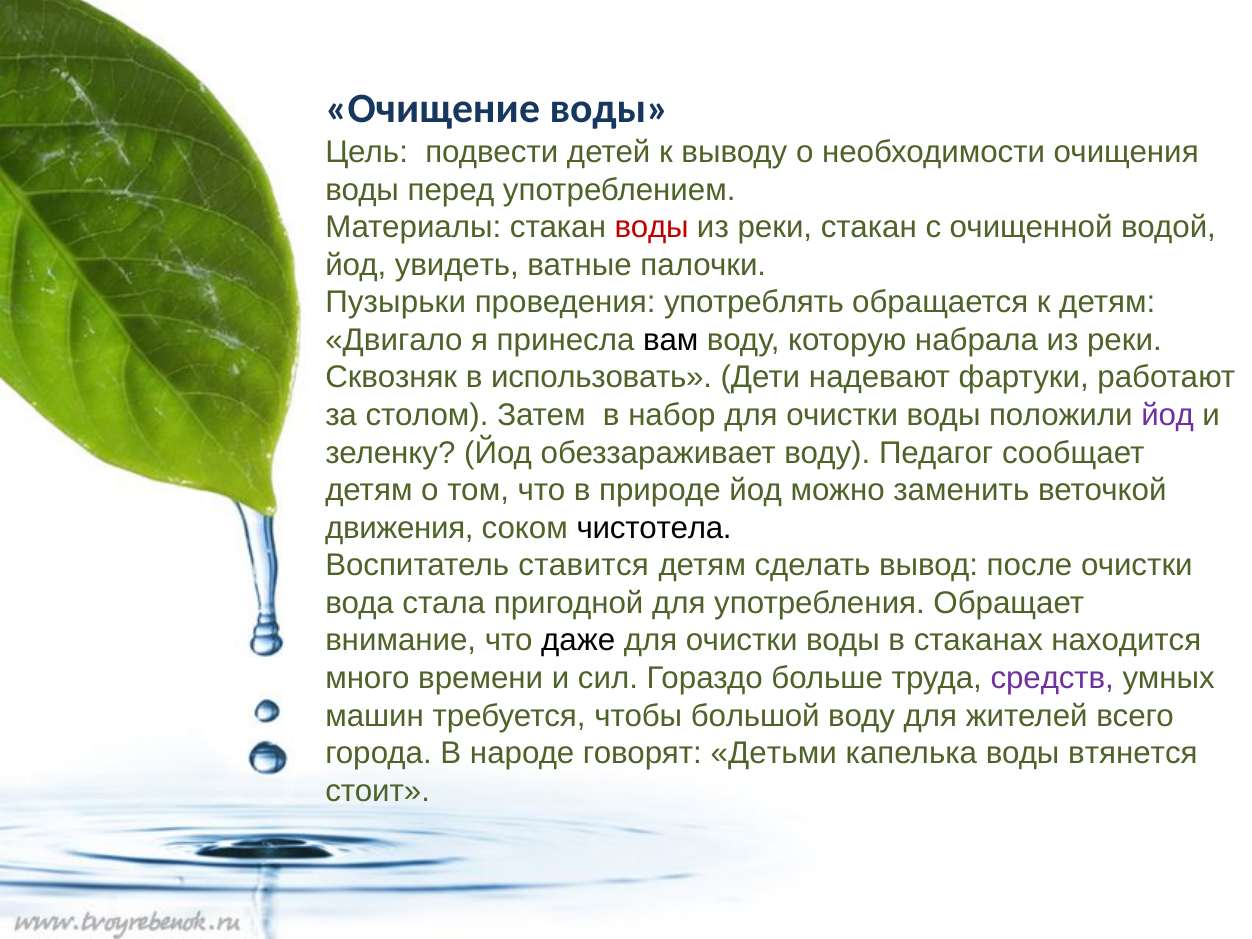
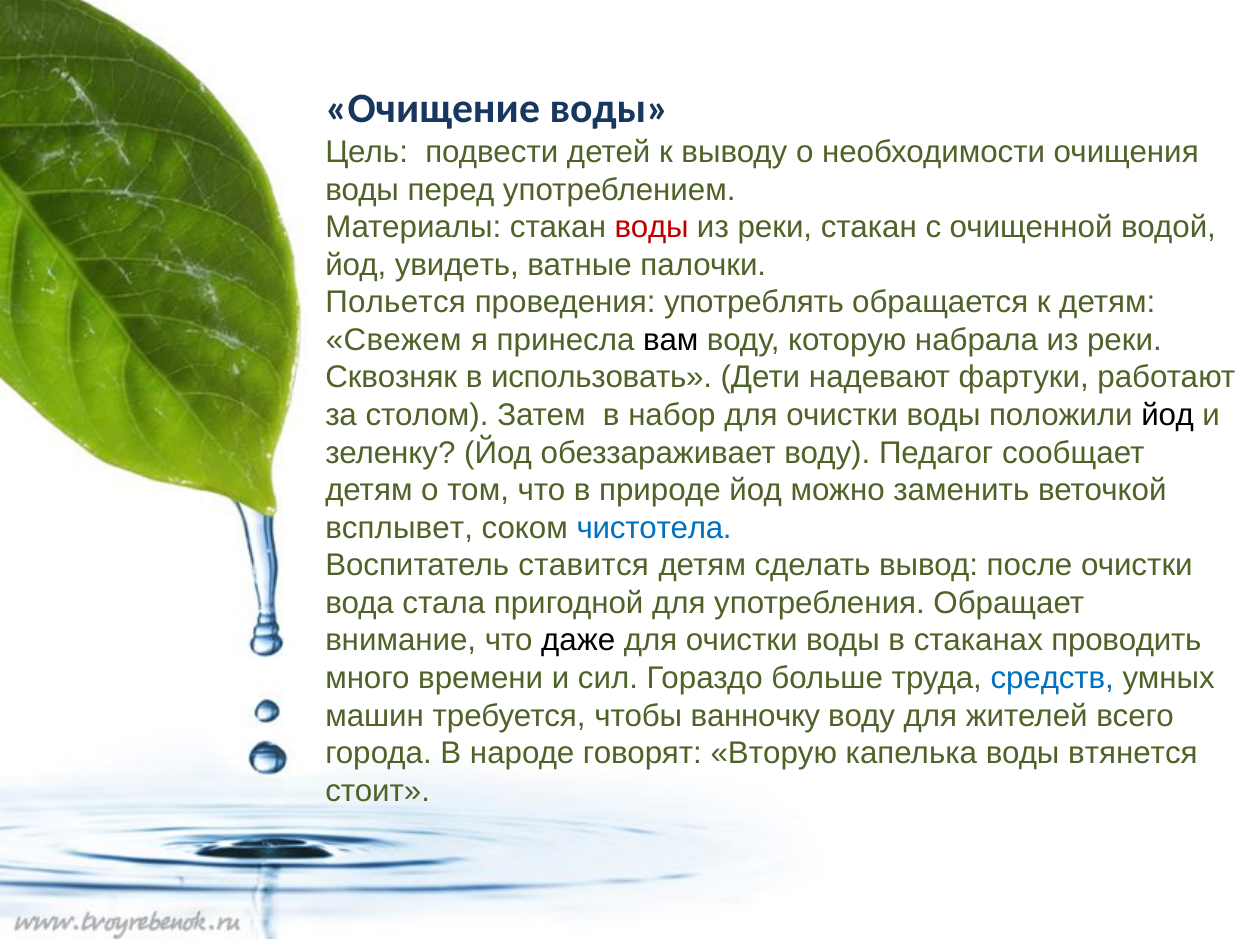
Пузырьки: Пузырьки -> Польется (396, 303)
Двигало: Двигало -> Свежем (394, 340)
йод colour: purple -> black (1168, 415)
движения: движения -> всплывет (399, 528)
чистотела colour: black -> blue (654, 528)
находится: находится -> проводить (1126, 641)
средств colour: purple -> blue (1052, 678)
большой: большой -> ванночку (755, 716)
Детьми: Детьми -> Вторую (774, 753)
